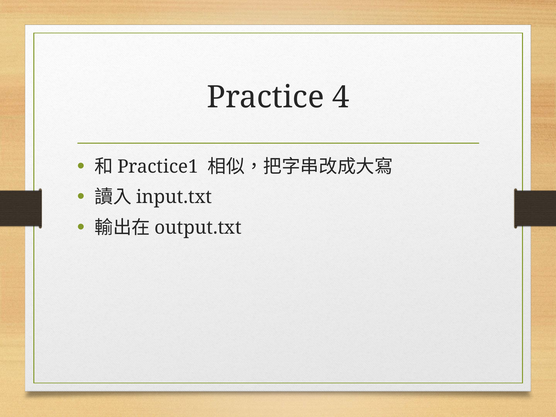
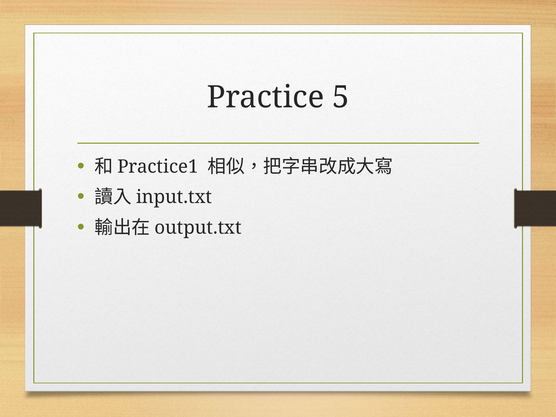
4: 4 -> 5 (341, 97)
